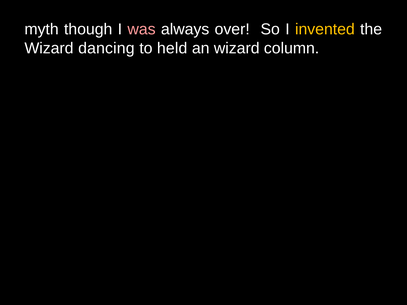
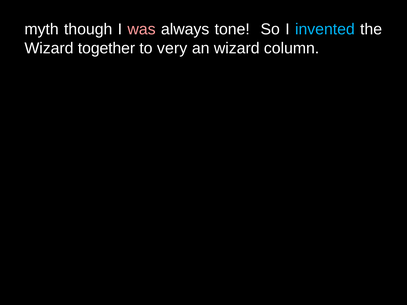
over: over -> tone (232, 29)
invented colour: yellow -> light blue (325, 29)
dancing: dancing -> together (106, 48)
held: held -> very (172, 48)
